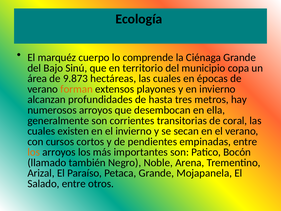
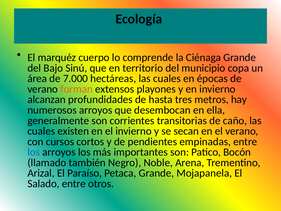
9.873: 9.873 -> 7.000 (75, 78)
coral: coral -> caño (235, 120)
los colour: orange -> blue (34, 152)
